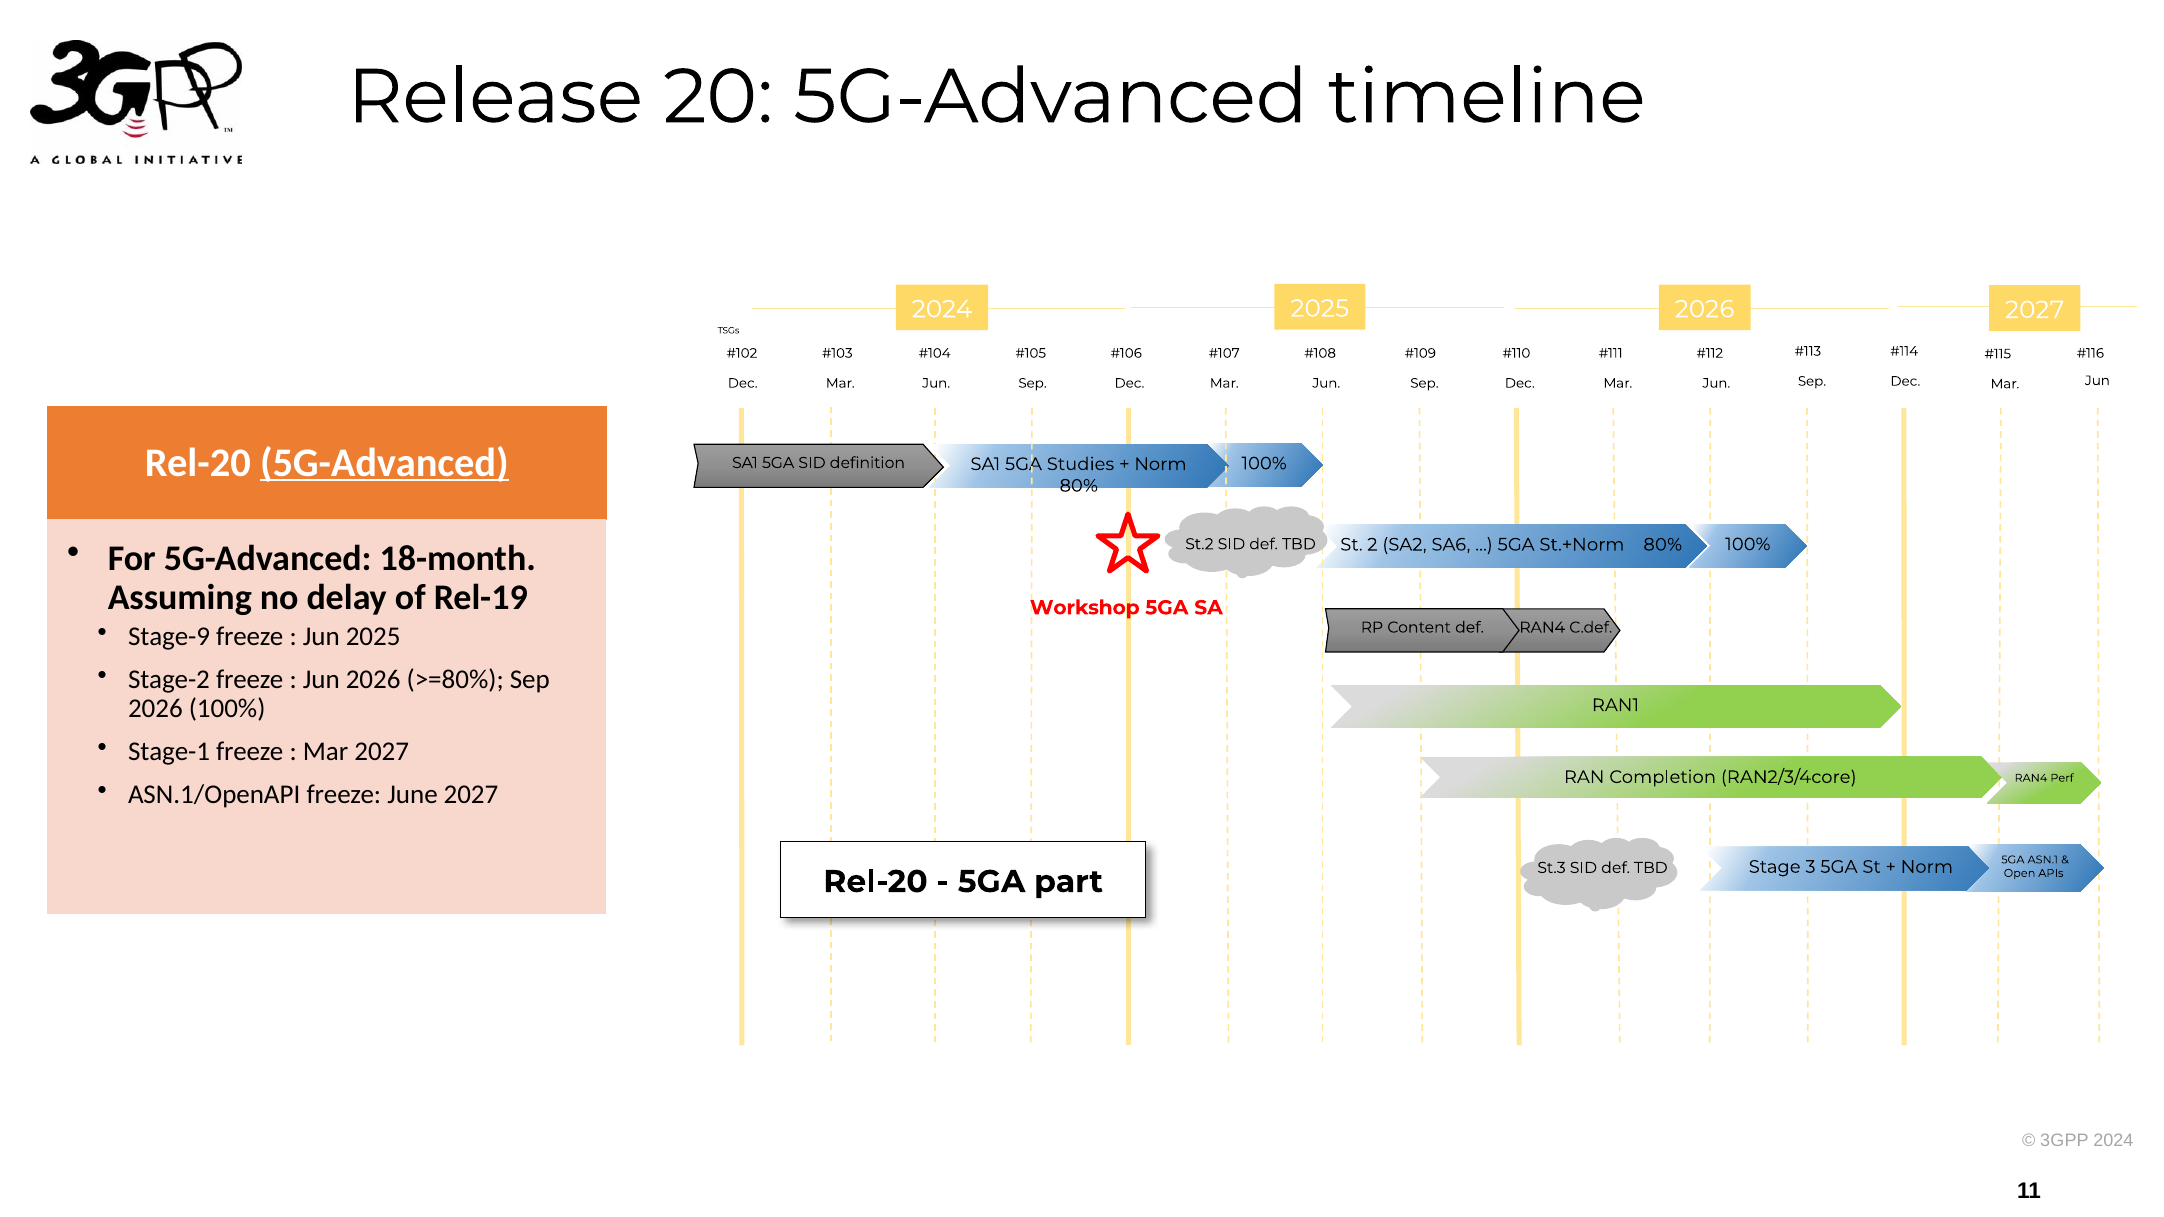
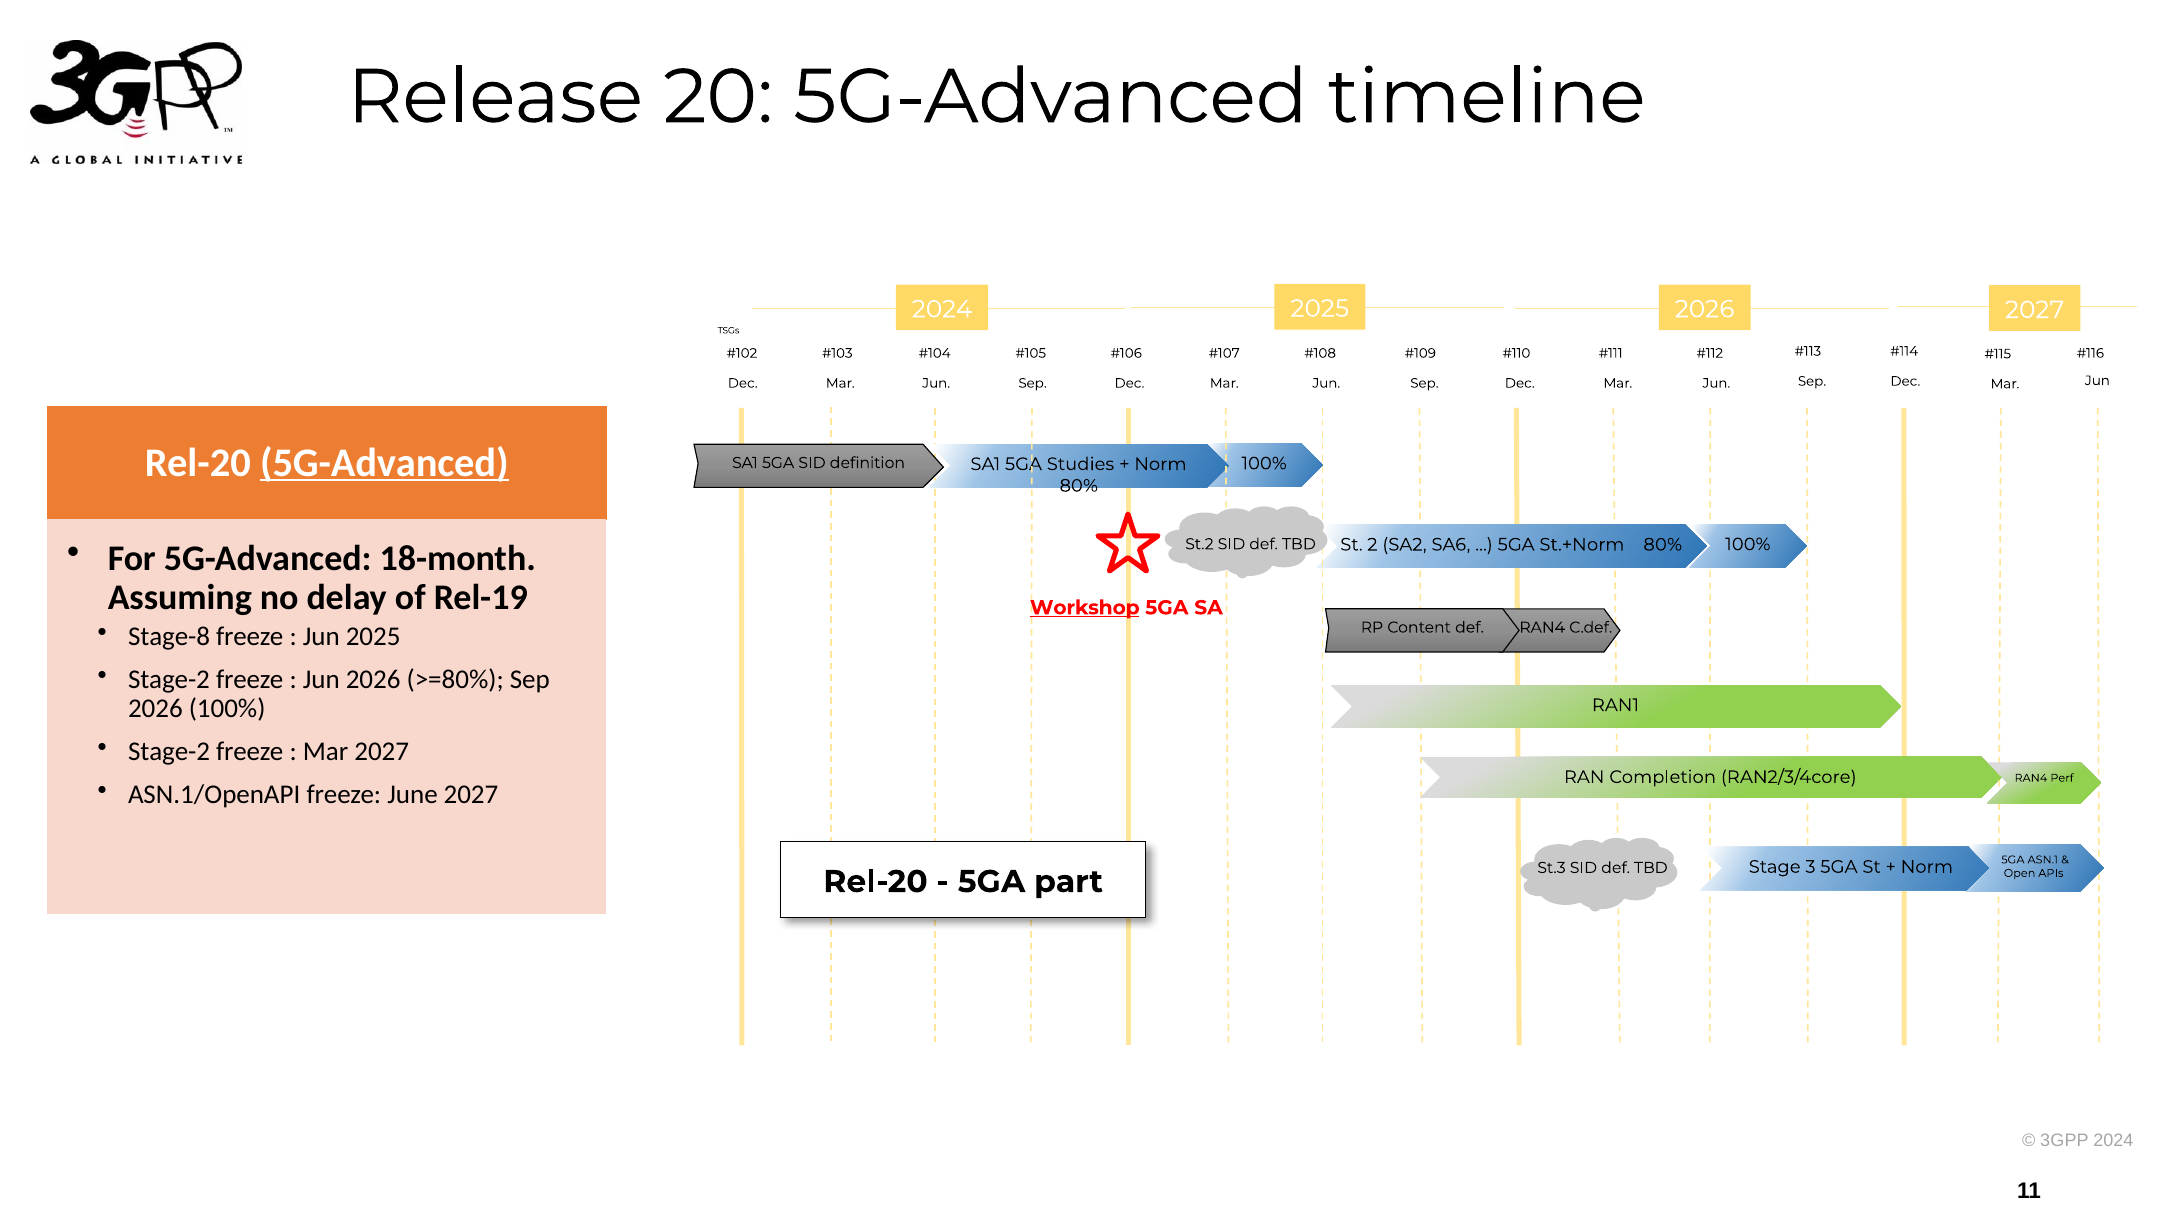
Workshop underline: none -> present (1085, 608)
Stage-9: Stage-9 -> Stage-8 (169, 637)
Stage-1: Stage-1 -> Stage-2 (169, 752)
